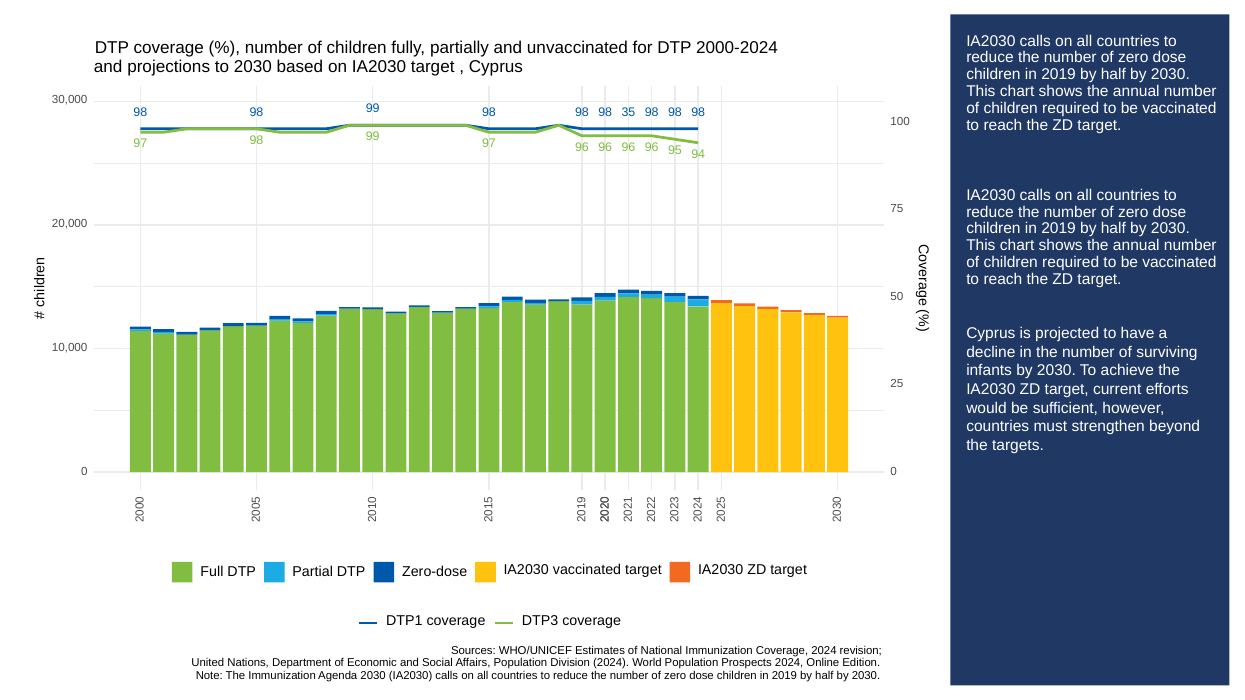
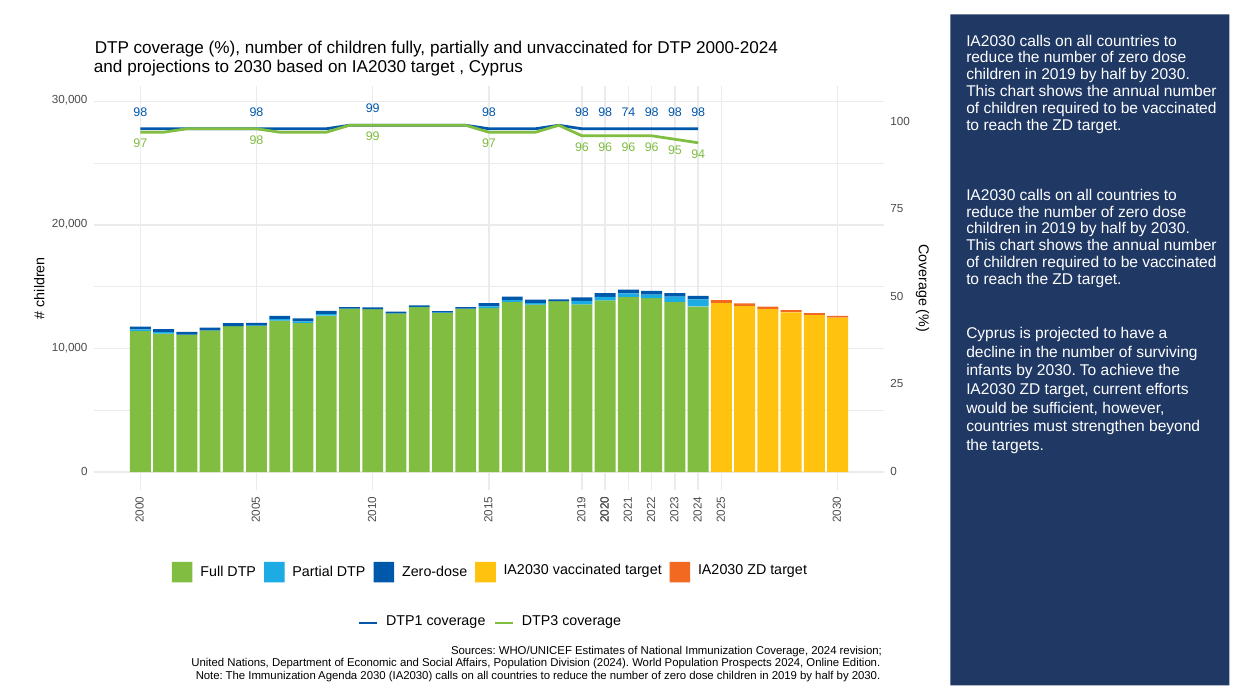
35: 35 -> 74 (628, 112)
